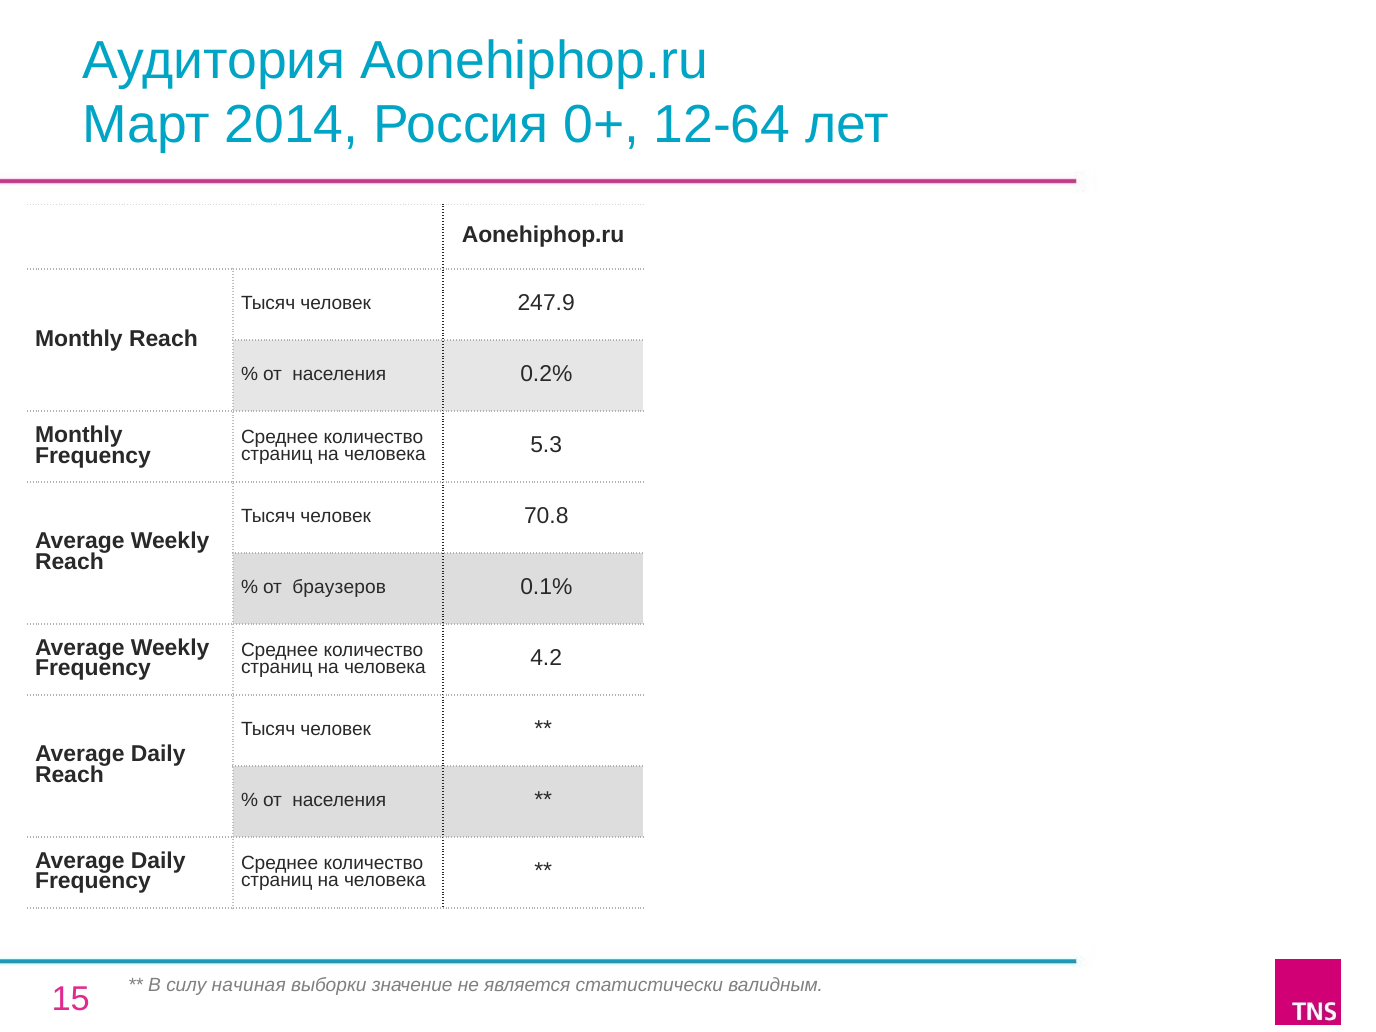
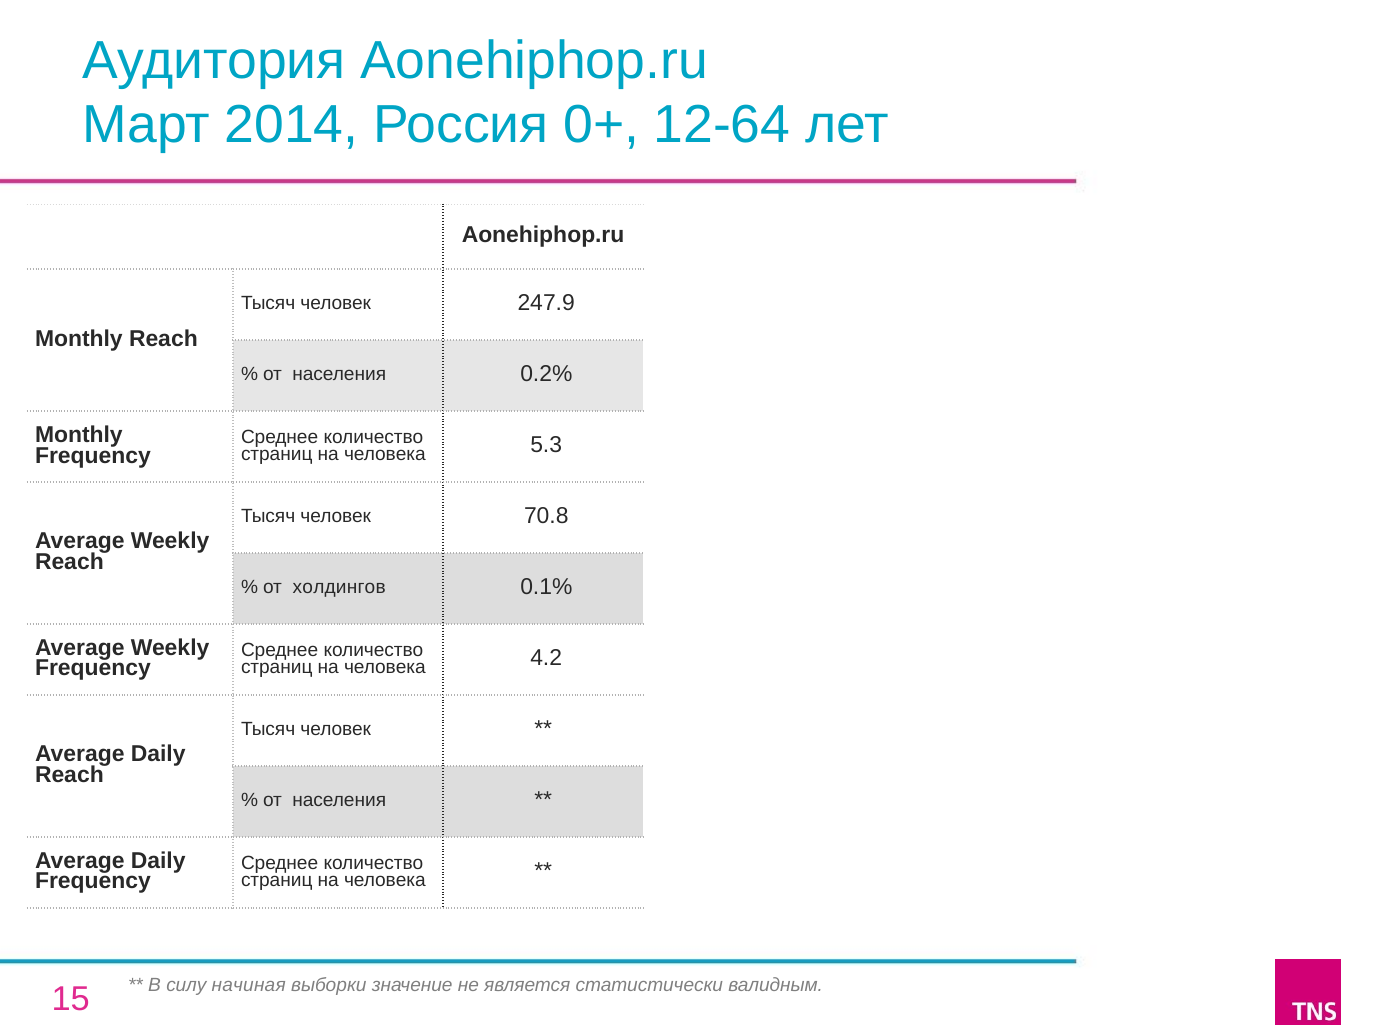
браузеров: браузеров -> холдингов (339, 587)
